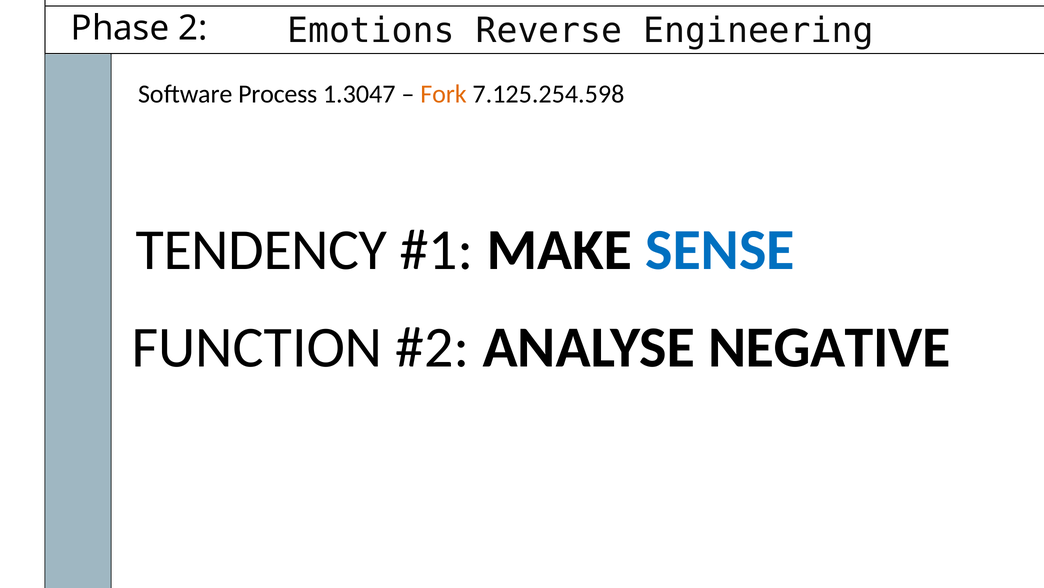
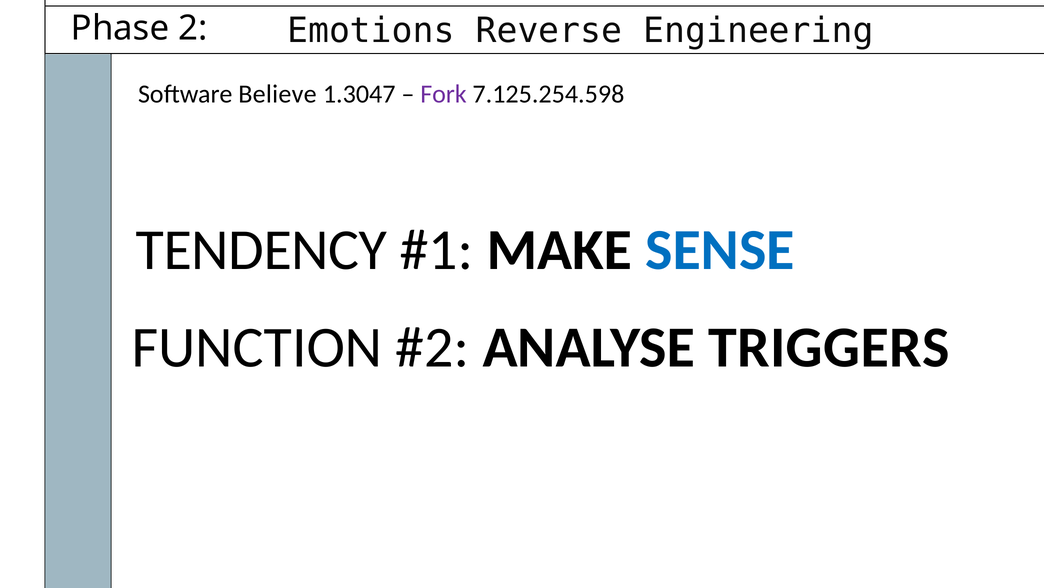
Process: Process -> Believe (277, 94)
Fork colour: orange -> purple (443, 94)
NEGATIVE: NEGATIVE -> TRIGGERS (829, 347)
